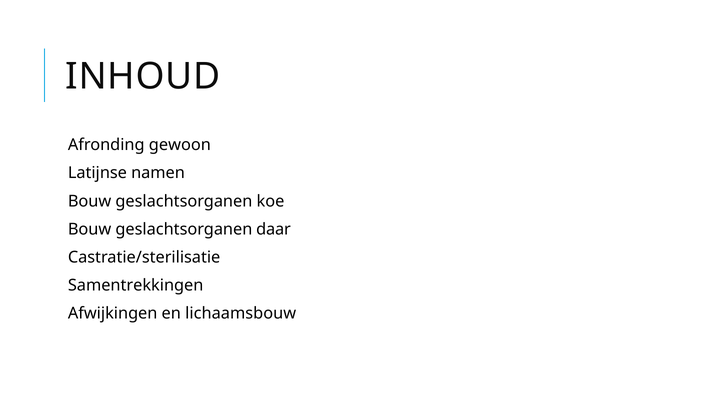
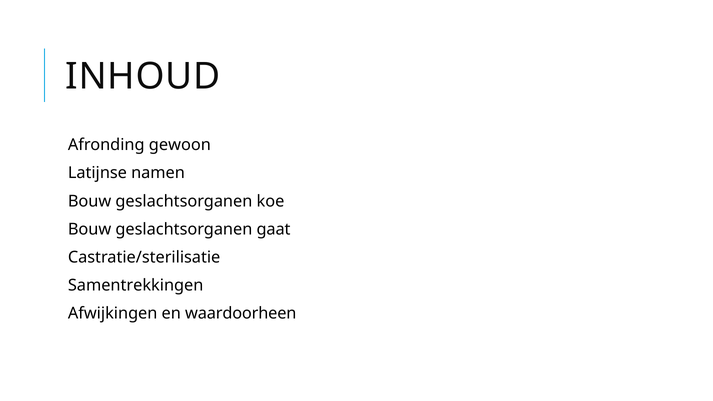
daar: daar -> gaat (274, 229)
lichaamsbouw: lichaamsbouw -> waardoorheen (241, 313)
